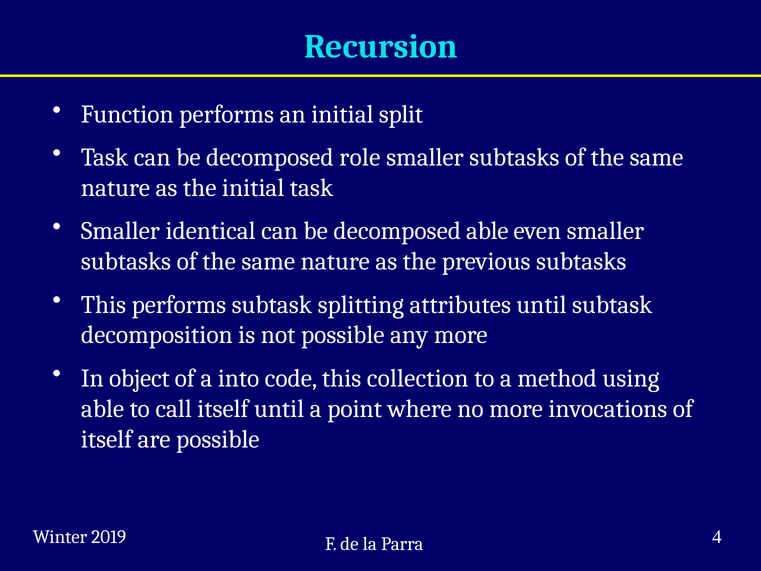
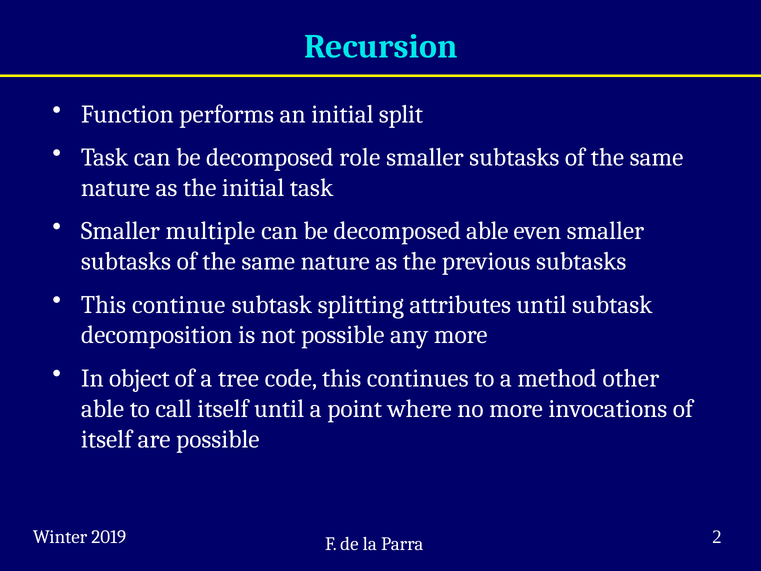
identical: identical -> multiple (210, 231)
This performs: performs -> continue (179, 305)
into: into -> tree (238, 378)
collection: collection -> continues (418, 378)
using: using -> other (631, 378)
4: 4 -> 2 (717, 537)
